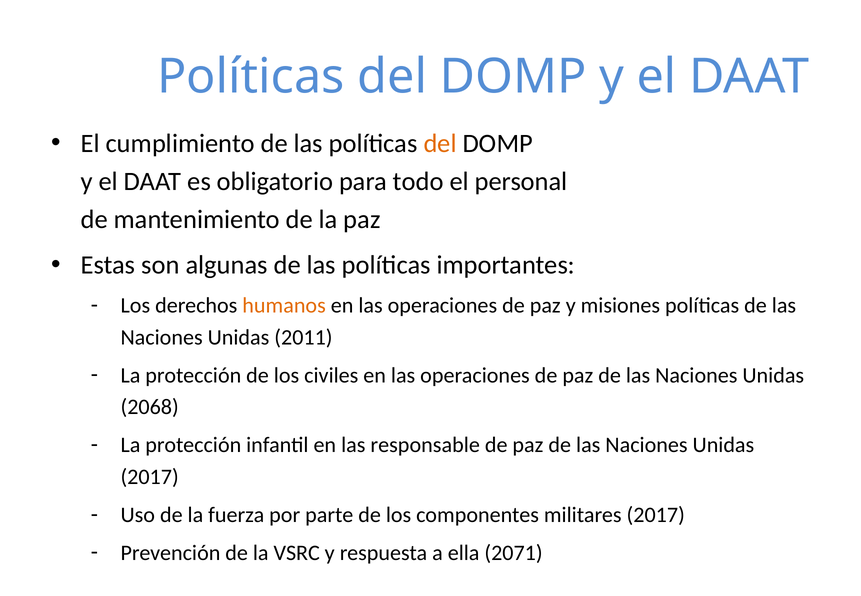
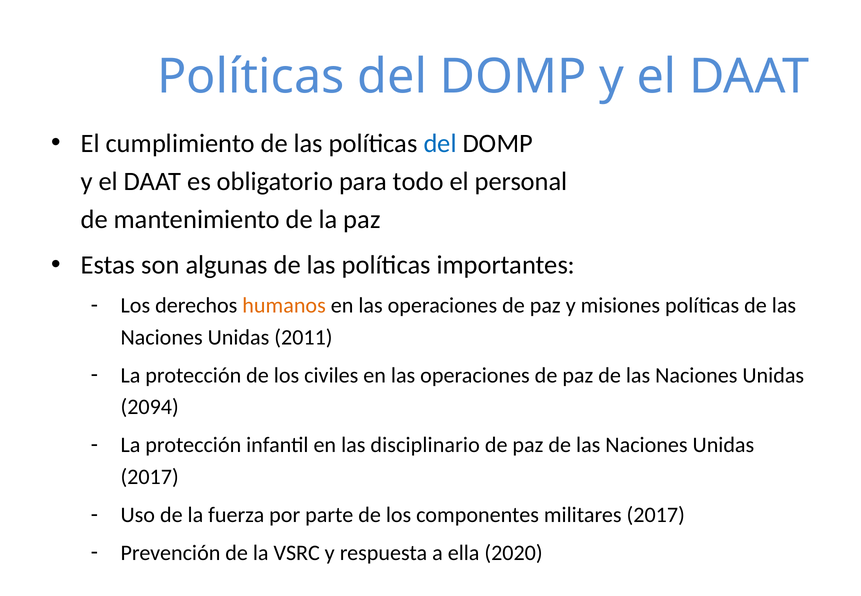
del colour: orange -> blue (440, 143)
2068: 2068 -> 2094 (150, 407)
responsable: responsable -> disciplinario (425, 445)
2071: 2071 -> 2020 (514, 553)
